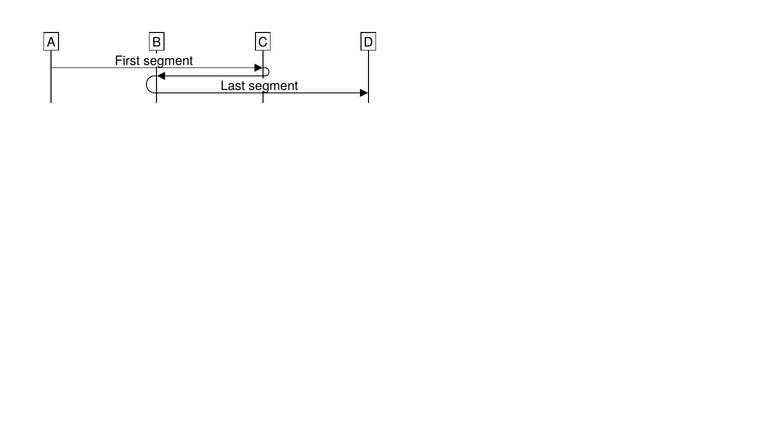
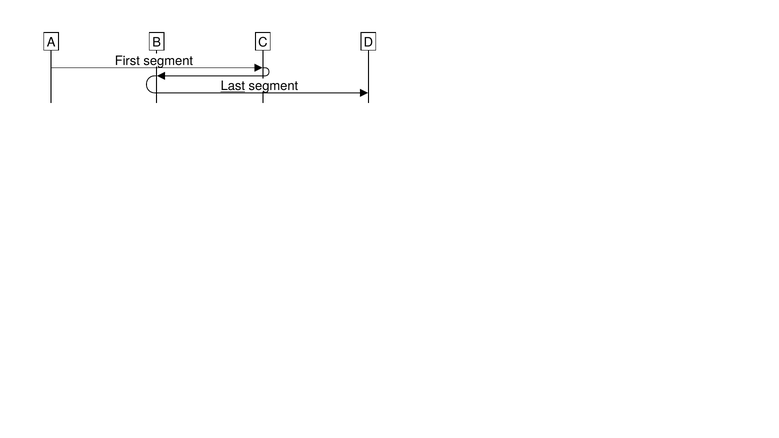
Last underline: none -> present (233, 86)
